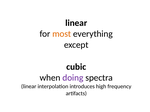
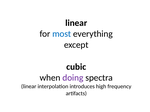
most colour: orange -> blue (62, 34)
